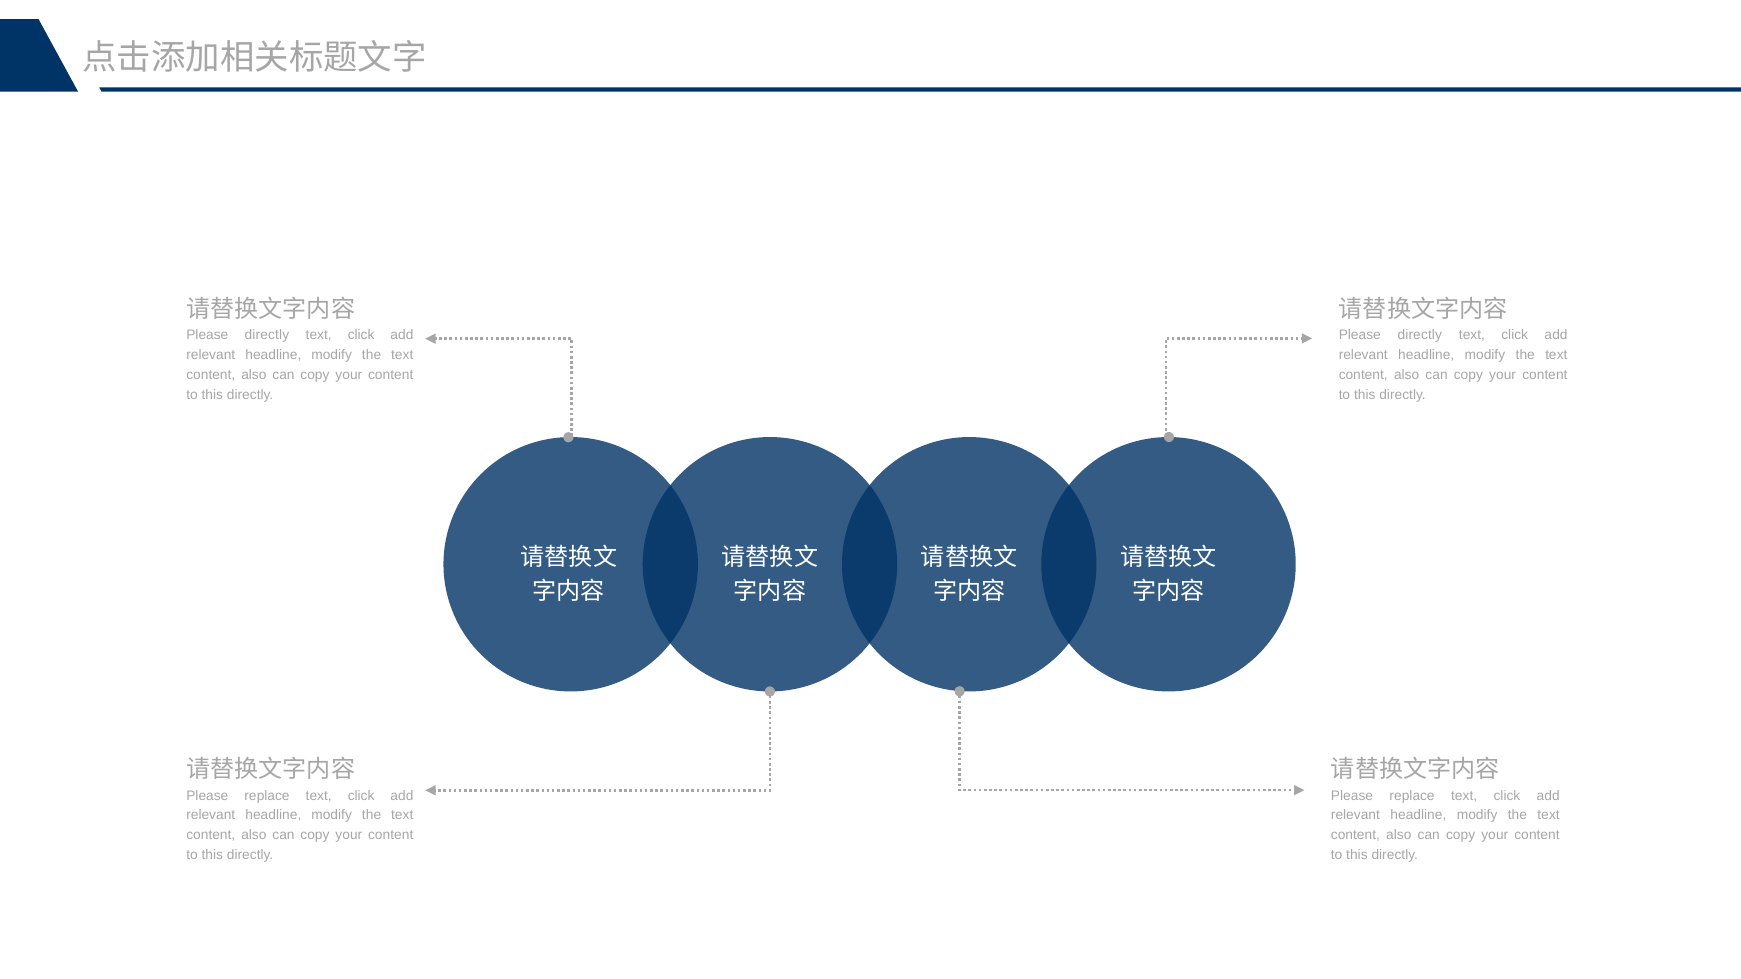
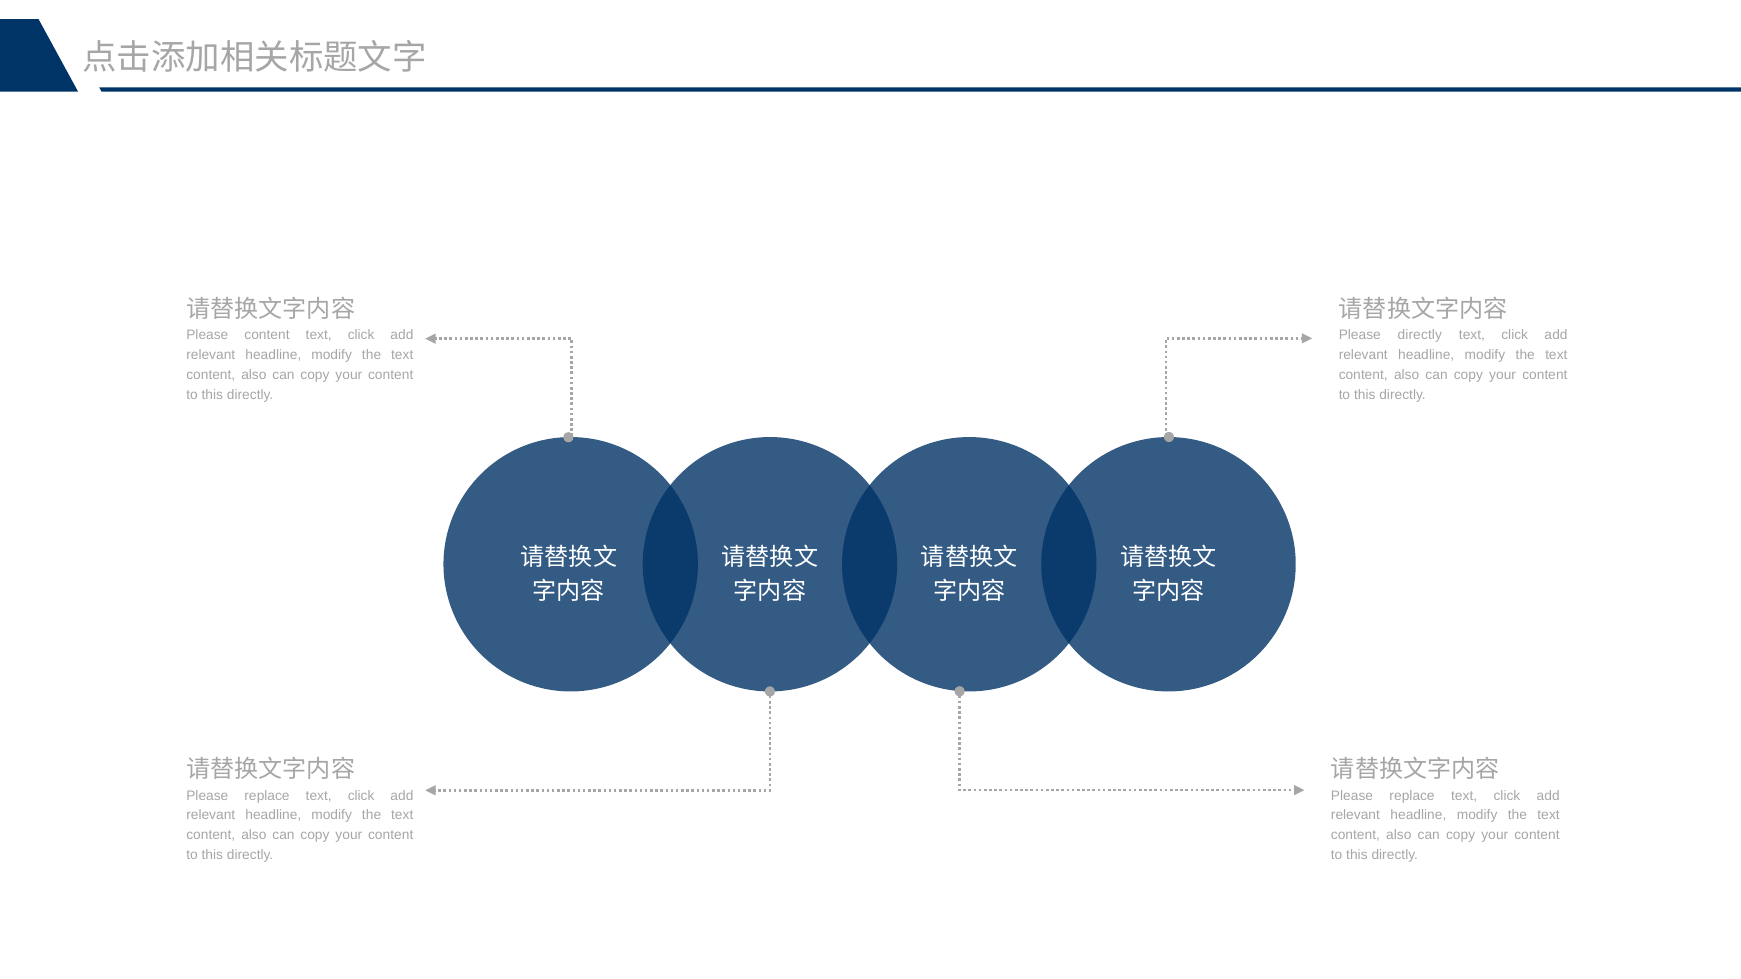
directly: directly -> content (267, 335)
